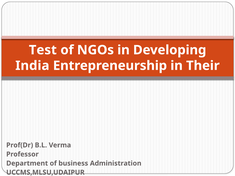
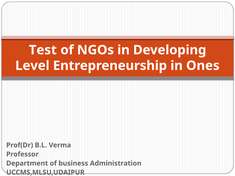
India: India -> Level (32, 66)
Their: Their -> Ones (203, 66)
